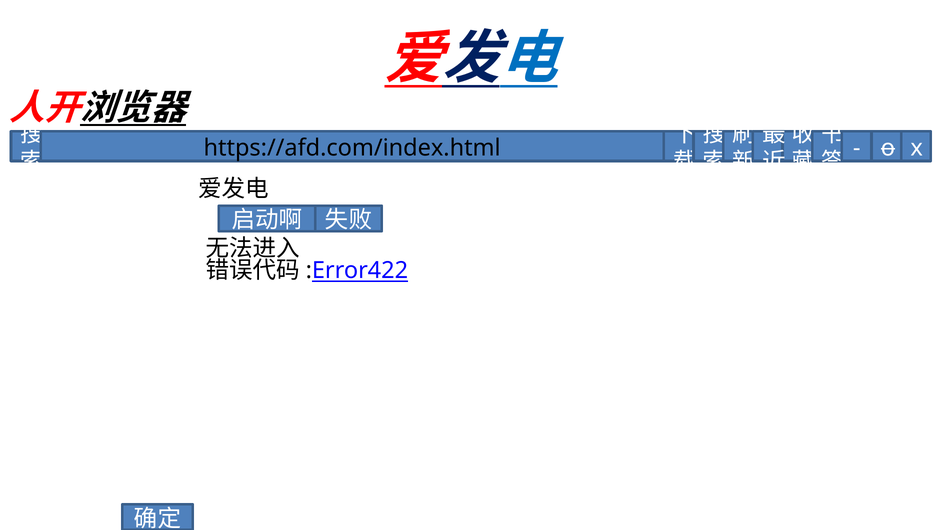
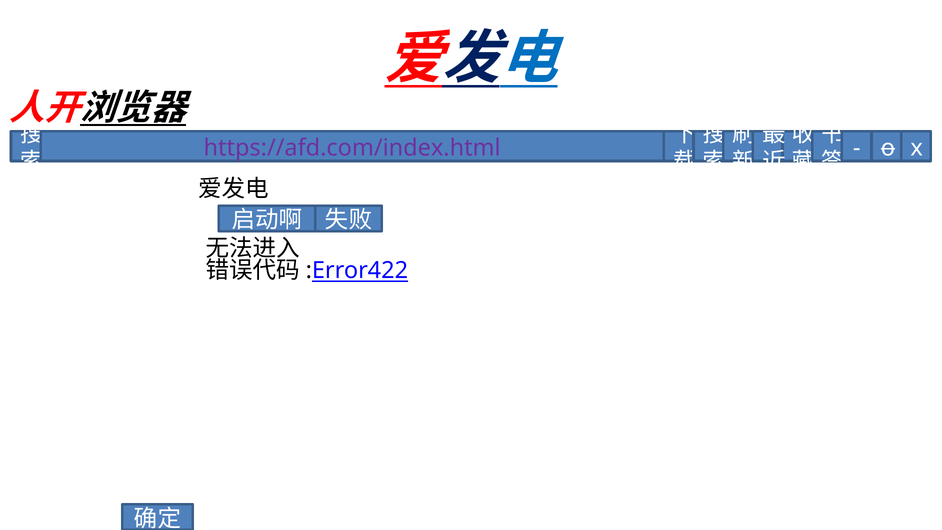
https://afd.com/index.html colour: black -> purple (352, 148)
